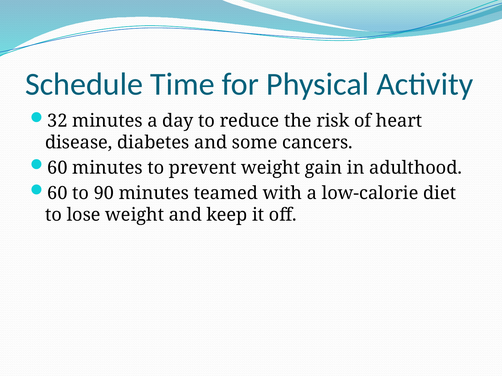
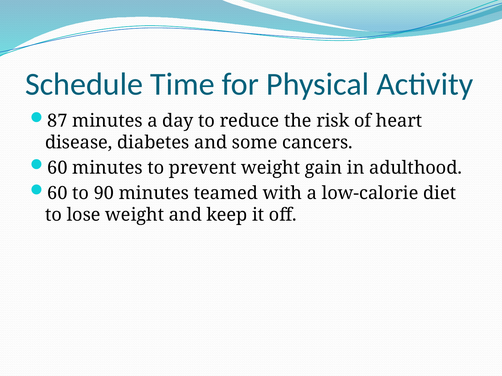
32: 32 -> 87 (57, 121)
